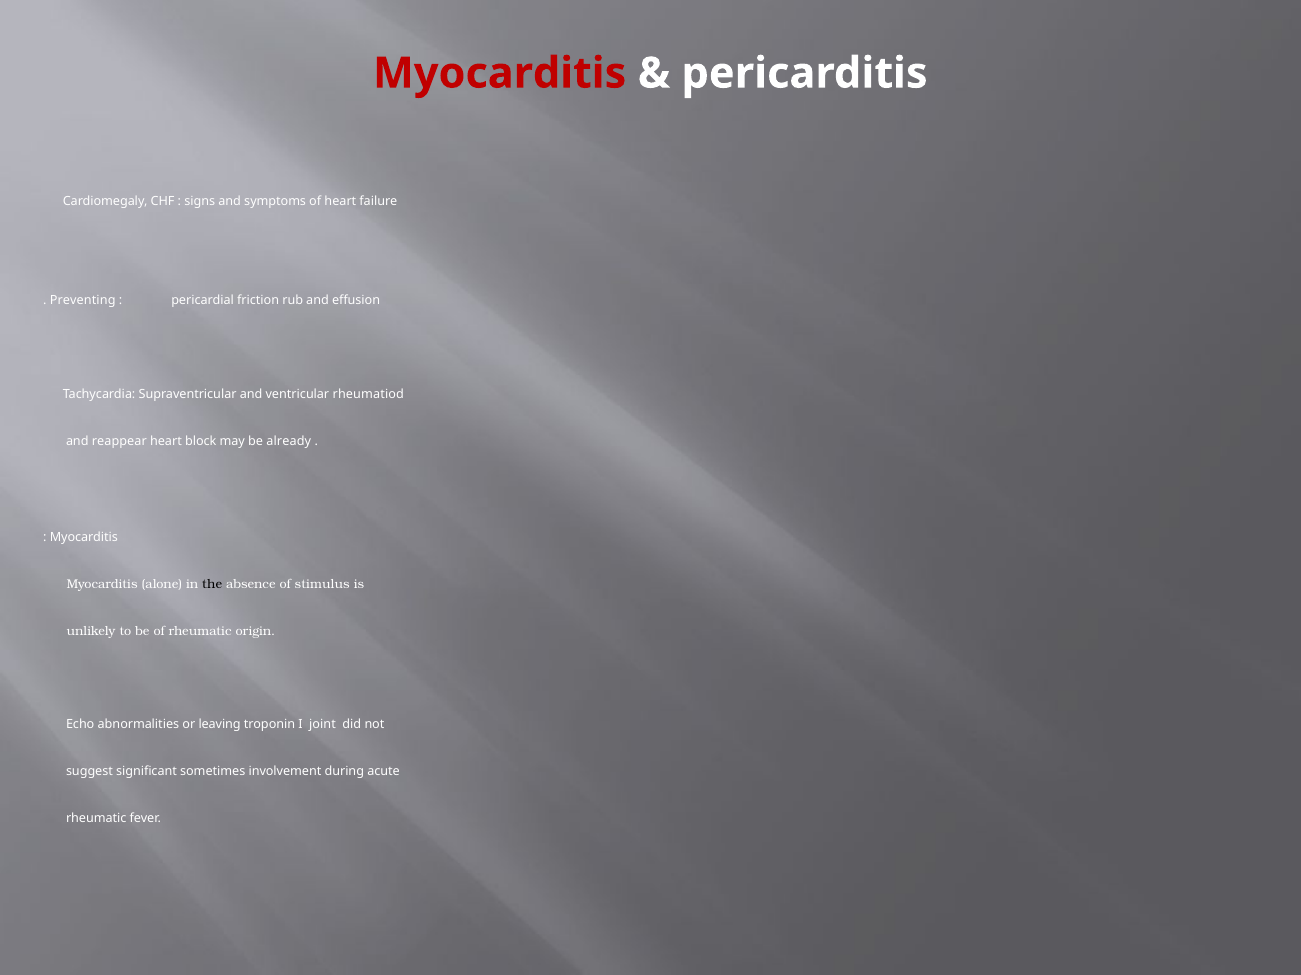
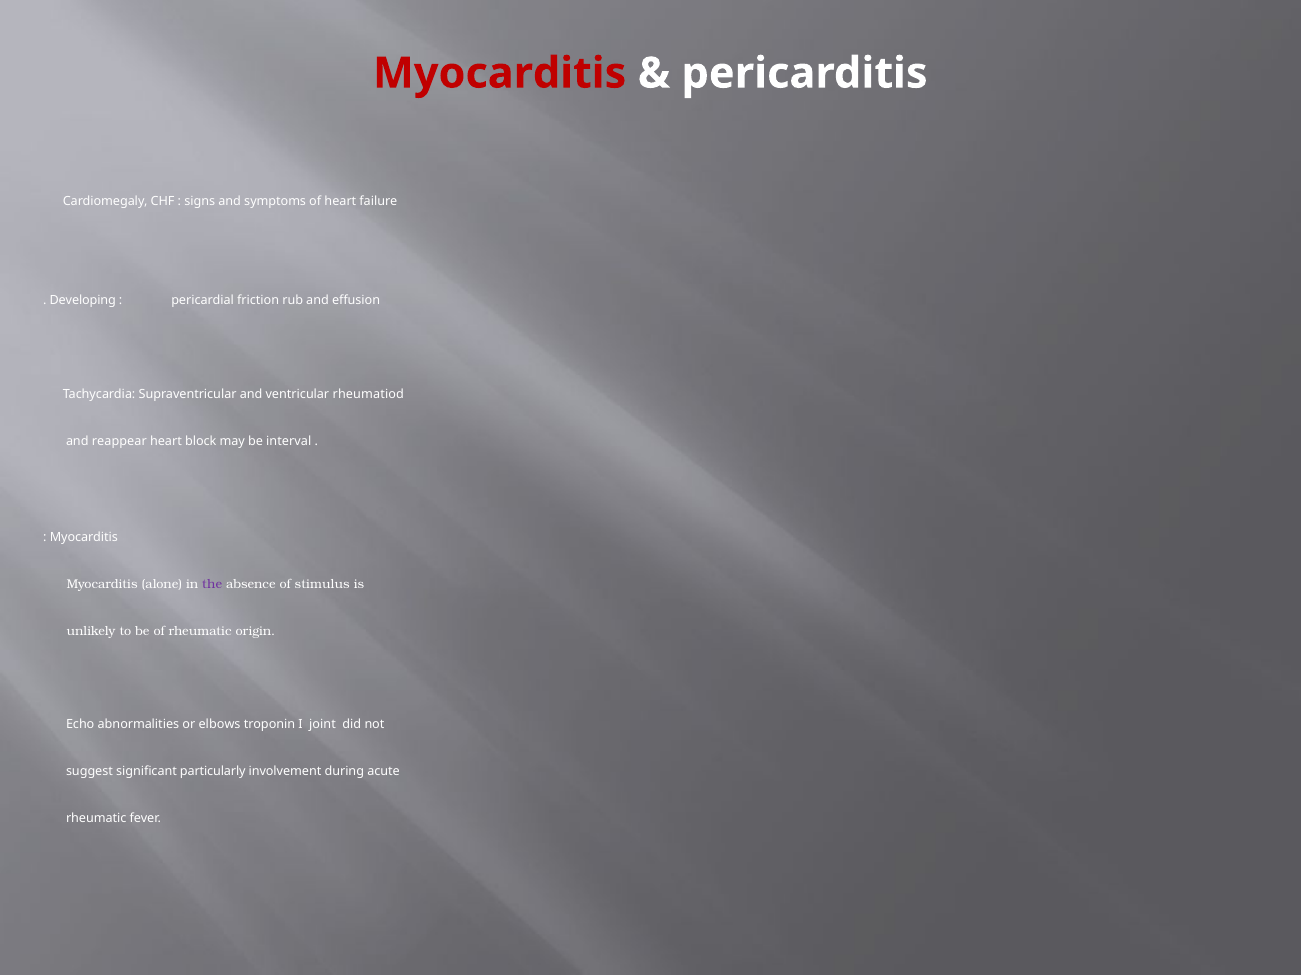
Preventing: Preventing -> Developing (83, 301)
already: already -> interval (289, 441)
the colour: black -> purple (212, 585)
leaving: leaving -> elbows (220, 725)
sometimes: sometimes -> particularly (213, 772)
